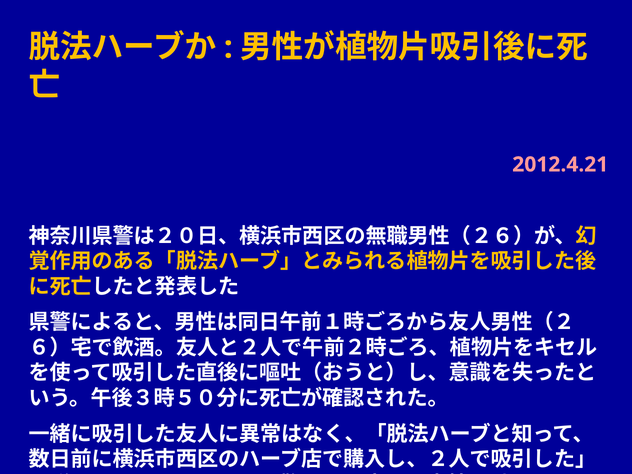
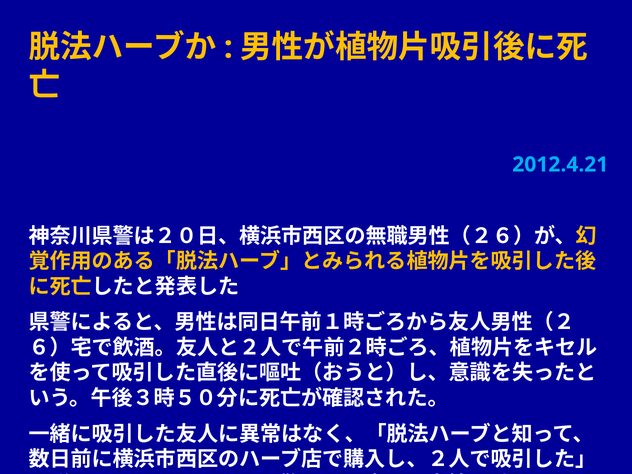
2012.4.21 colour: pink -> light blue (560, 165)
